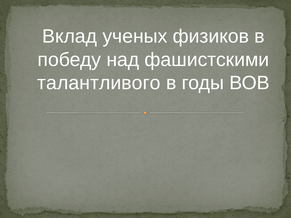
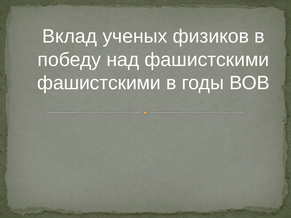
талантливого: талантливого -> фашистскими (99, 83)
